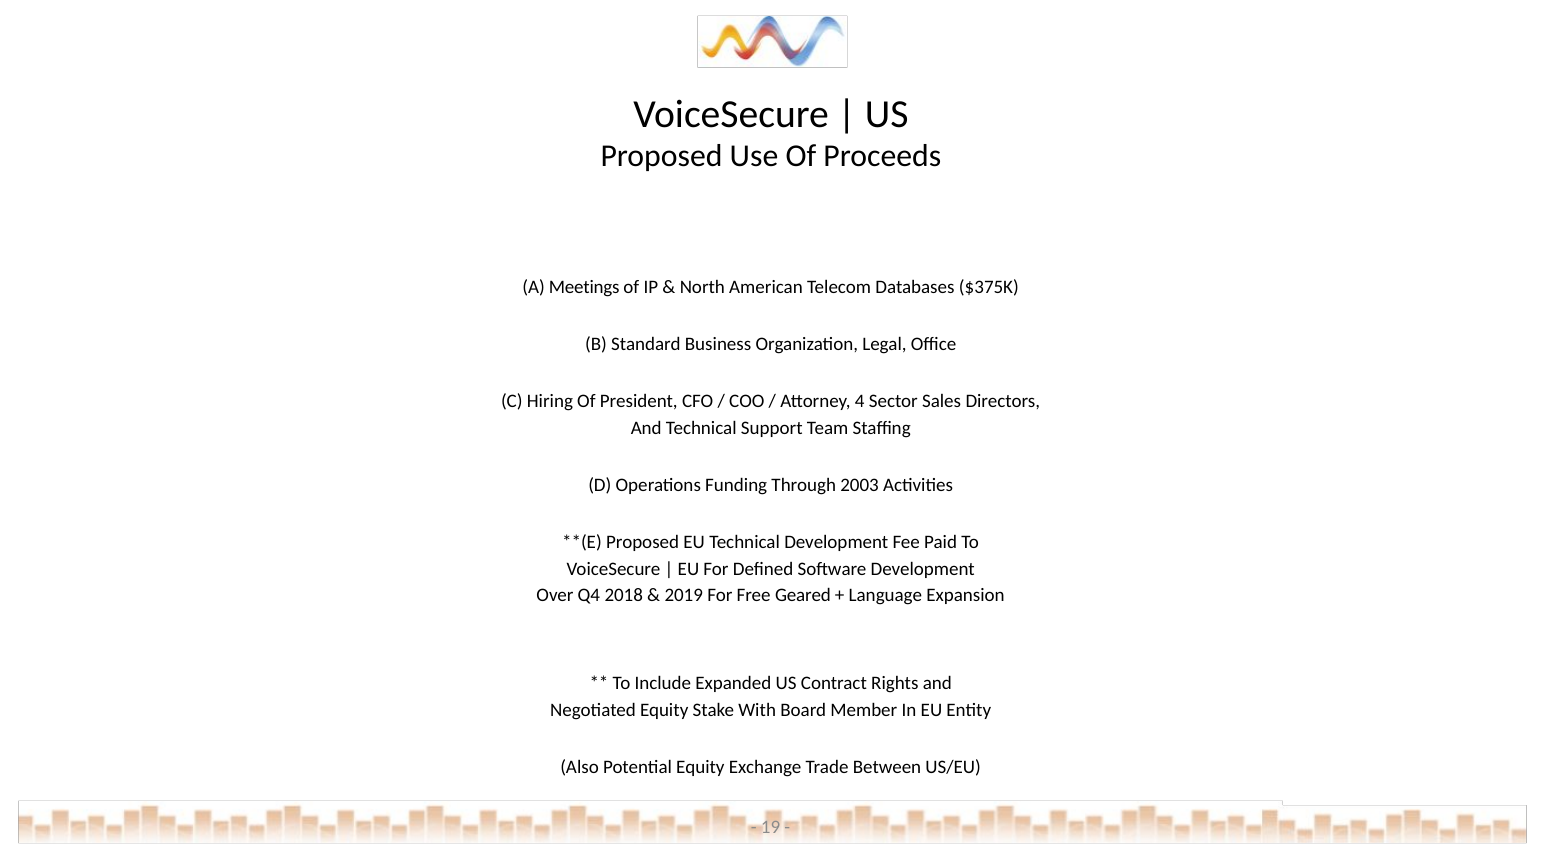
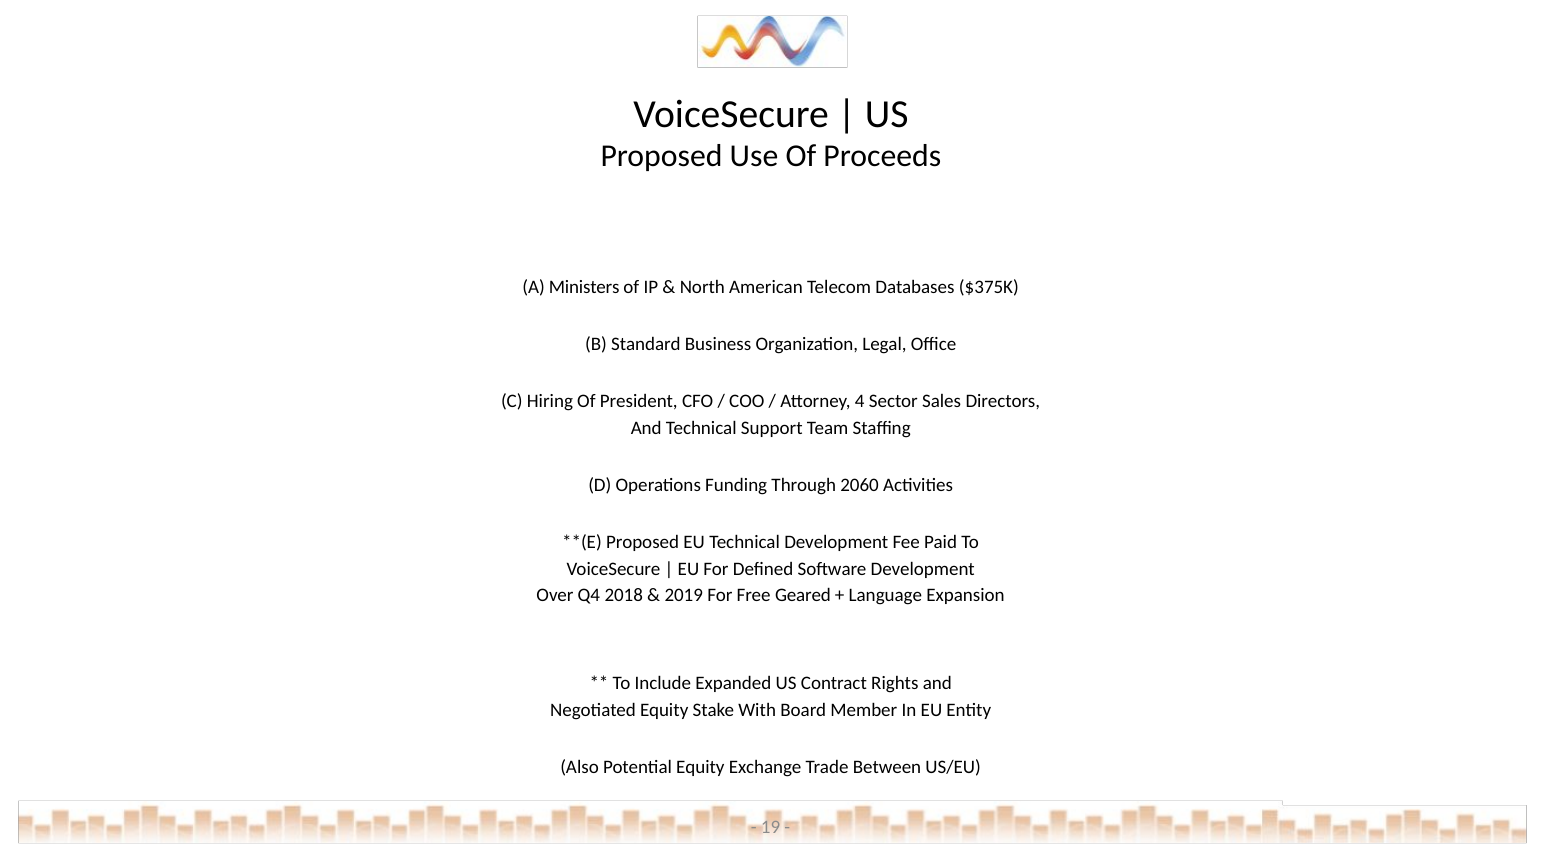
Meetings: Meetings -> Ministers (584, 287)
2003: 2003 -> 2060 (860, 485)
